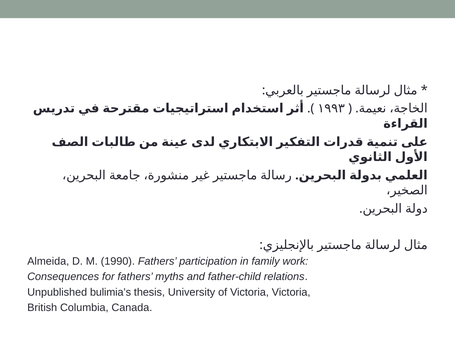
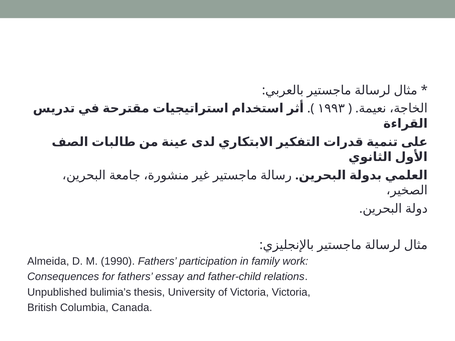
myths: myths -> essay (170, 277)
